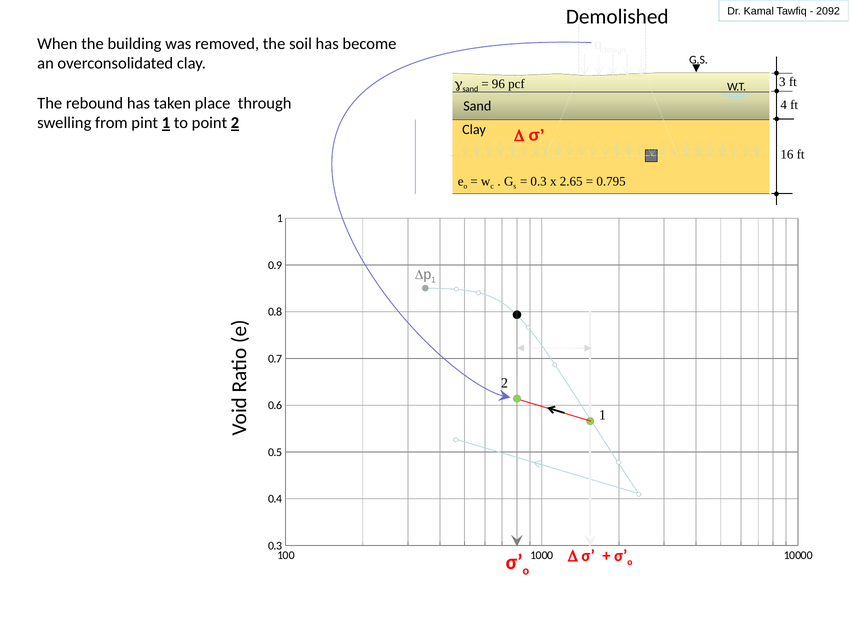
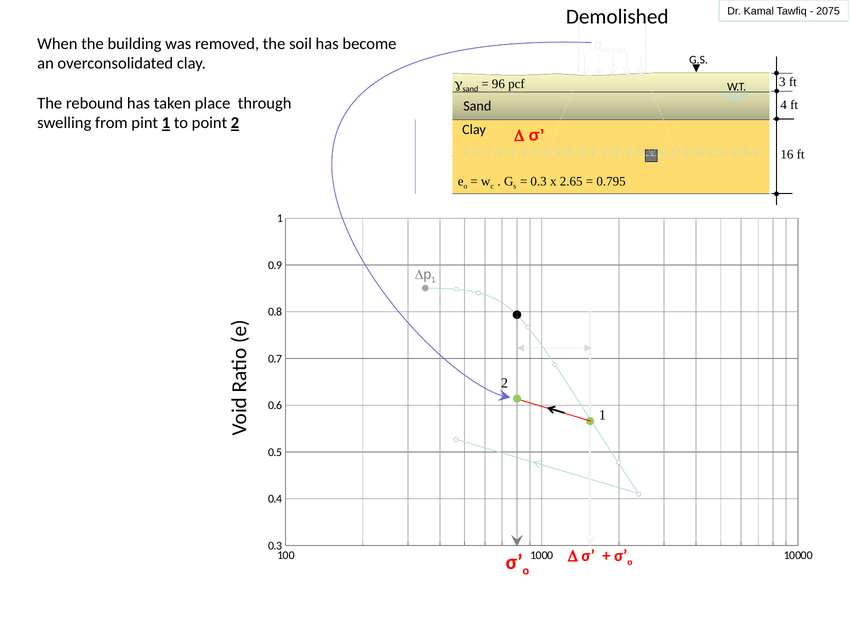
2092: 2092 -> 2075 (828, 11)
